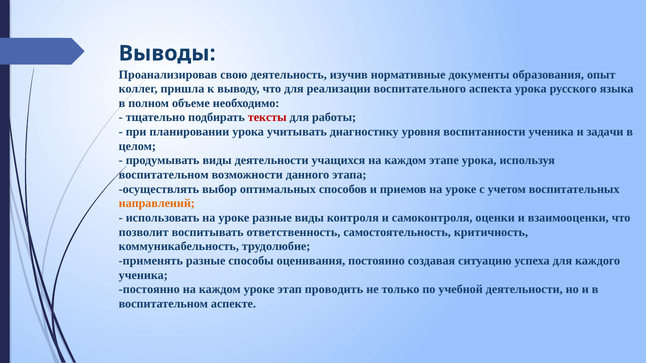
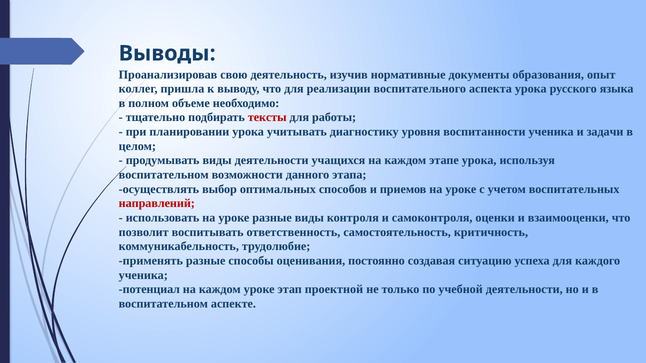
направлений colour: orange -> red (157, 204)
постоянно: постоянно -> потенциал (149, 290)
проводить: проводить -> проектной (334, 290)
